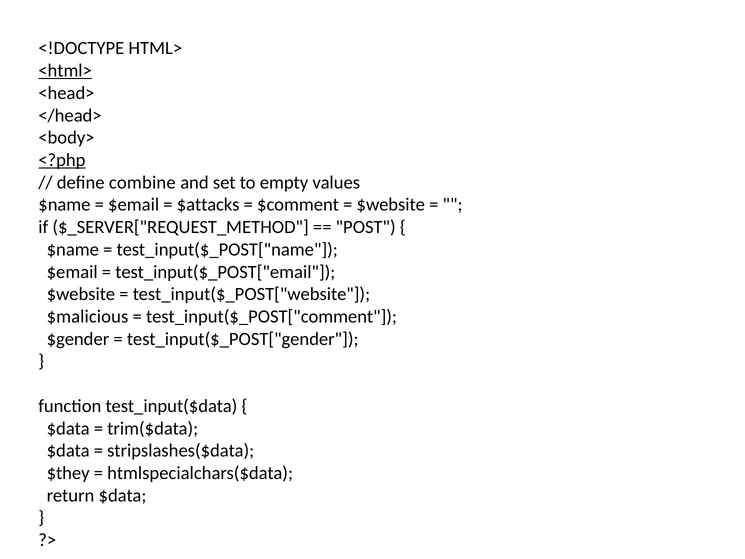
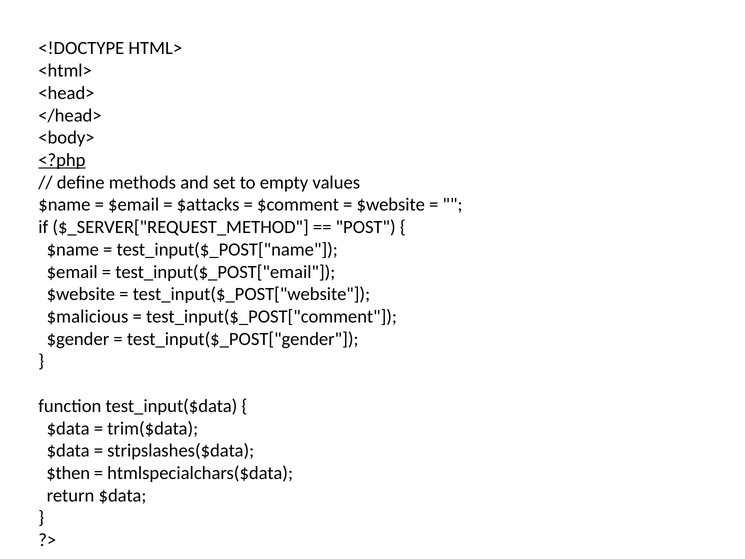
<html> underline: present -> none (65, 71)
combine: combine -> methods (142, 182)
$they: $they -> $then (68, 473)
